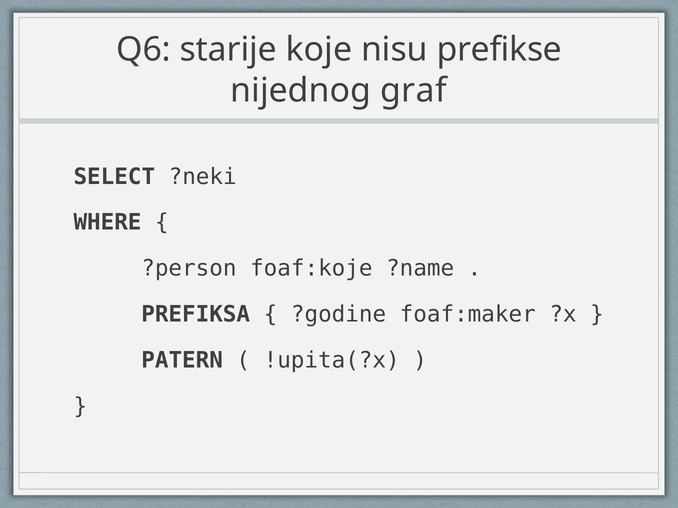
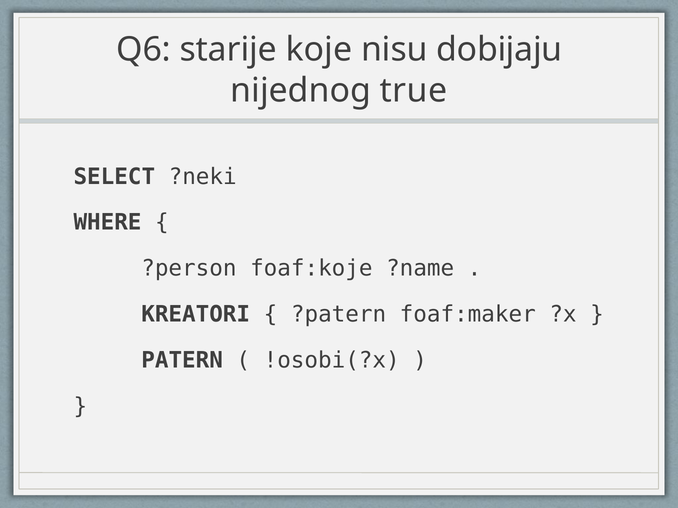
prefikse: prefikse -> dobijaju (499, 50)
graf: graf -> true (414, 90)
PREFIKSA: PREFIKSA -> KREATORI (196, 315)
?godine: ?godine -> ?patern (339, 315)
!upita(?x: !upita(?x -> !osobi(?x (332, 361)
